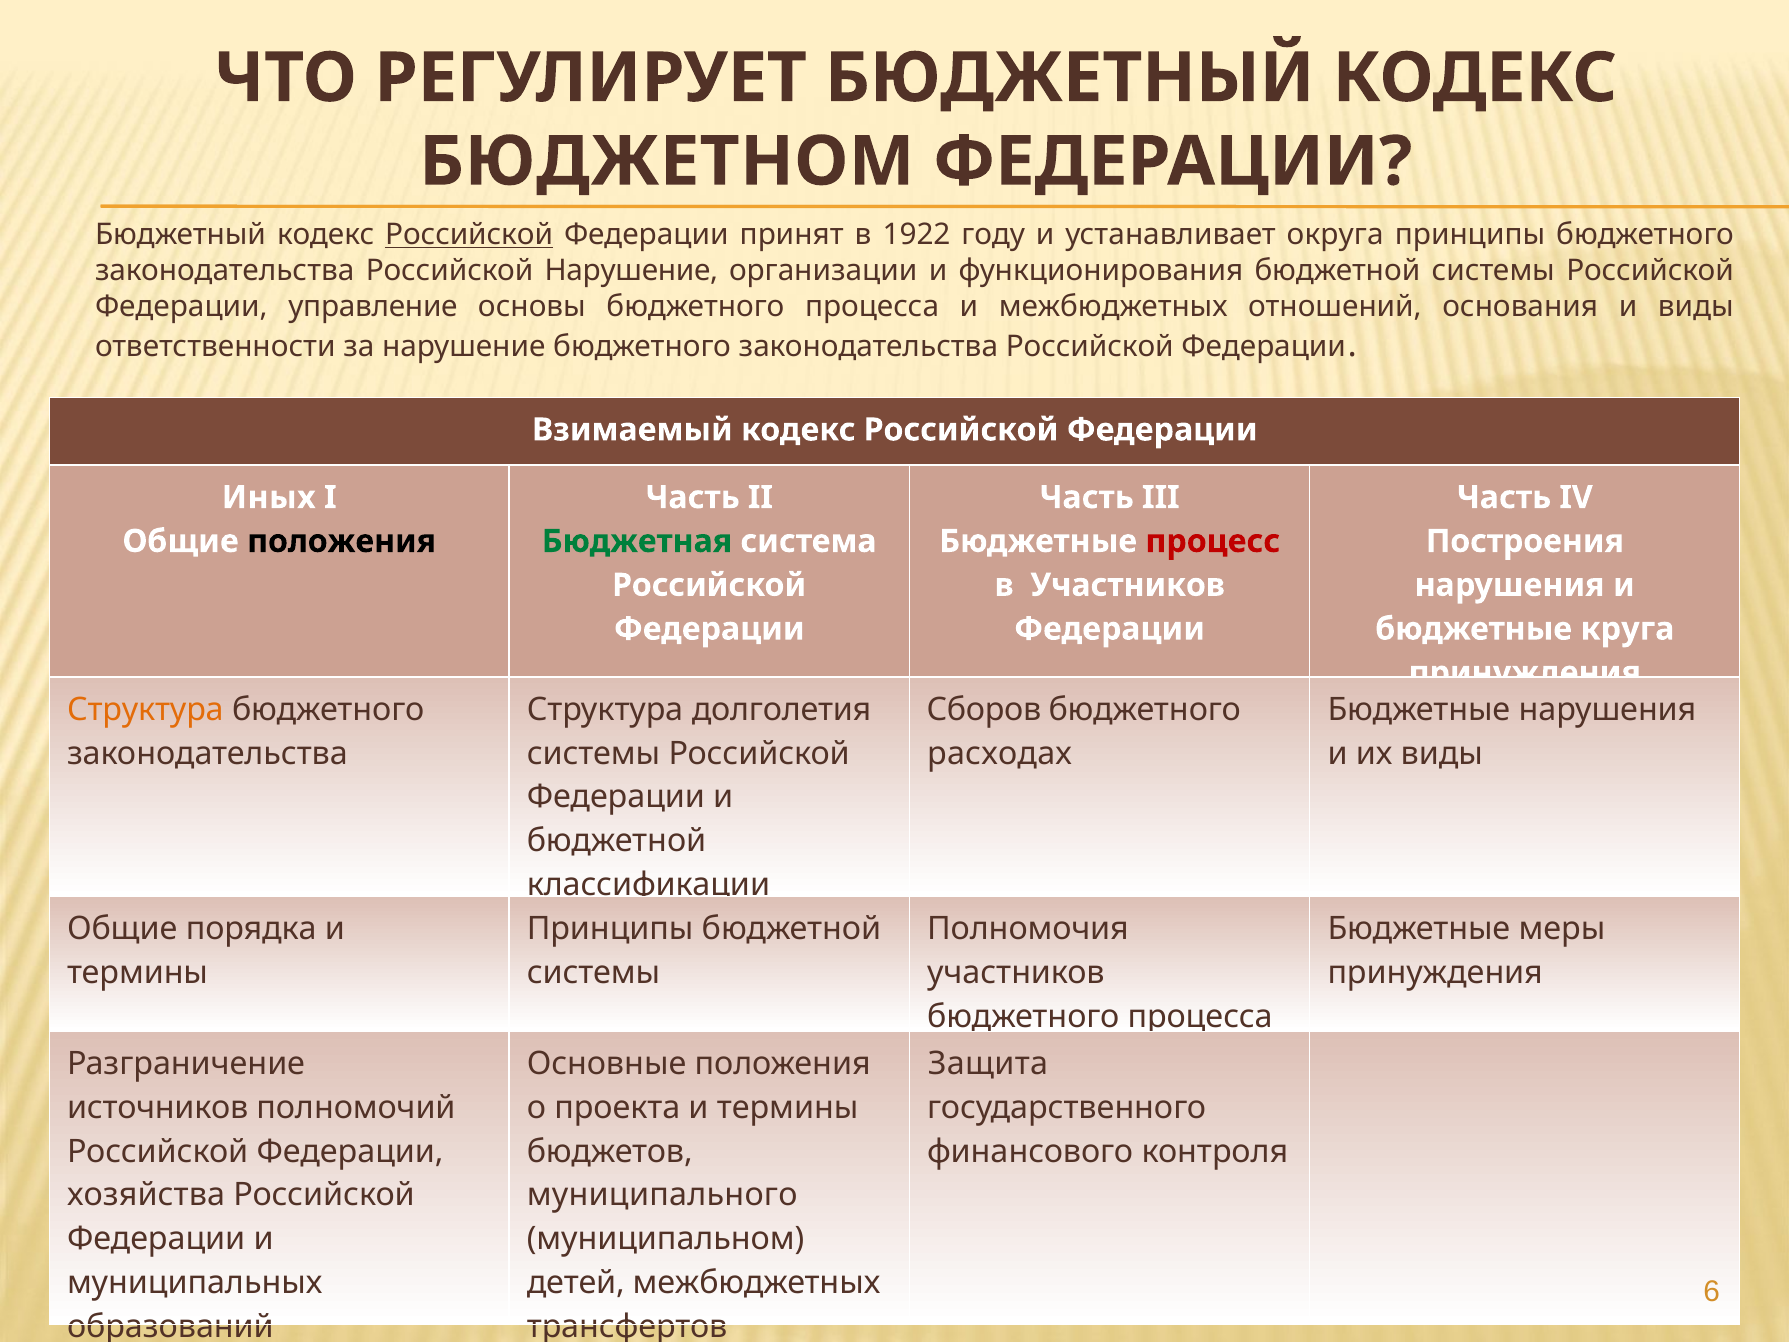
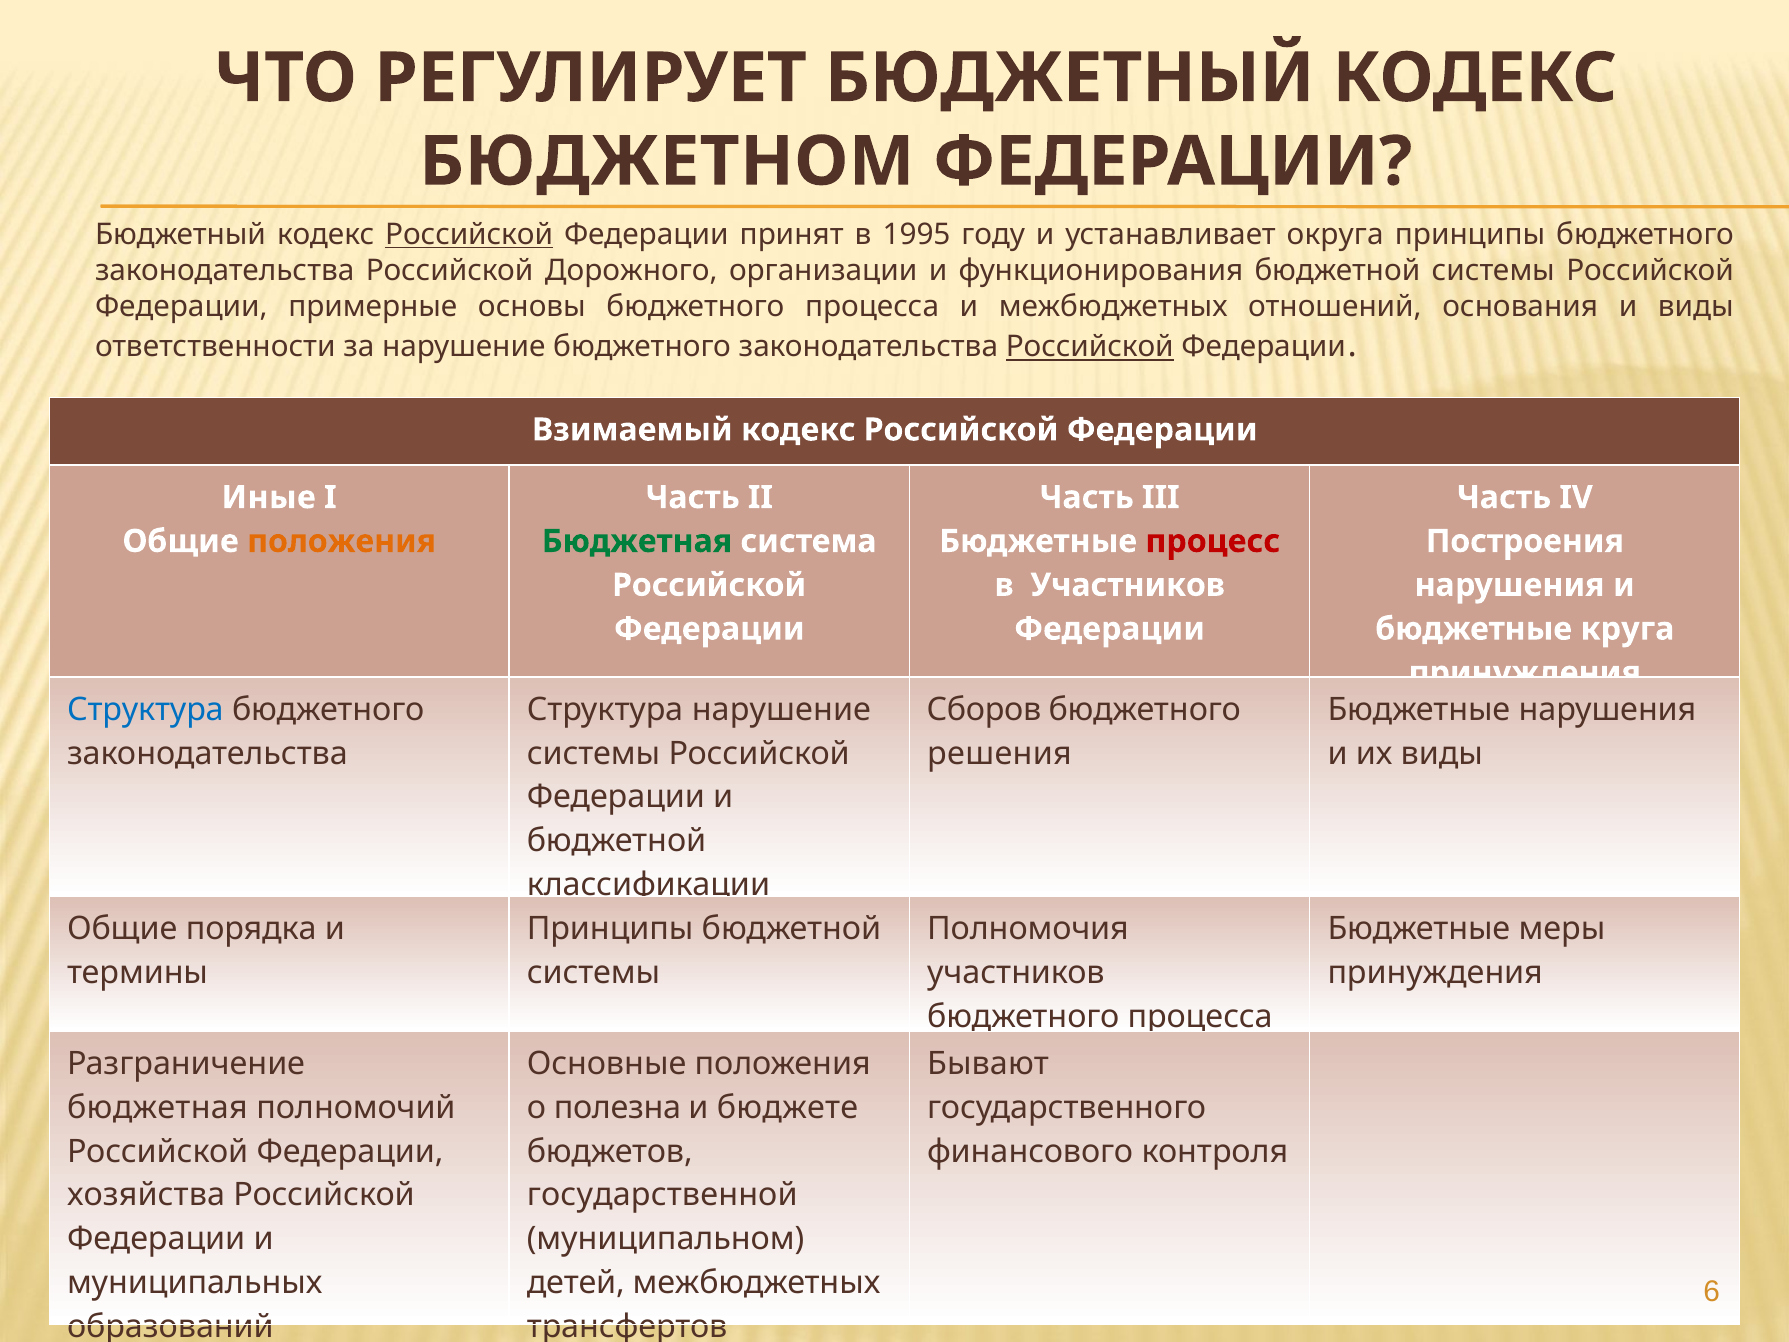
1922: 1922 -> 1995 (917, 235)
Российской Нарушение: Нарушение -> Дорожного (631, 270)
управление: управление -> примерные (373, 306)
Российской underline: none -> present (1090, 347)
Иных: Иных -> Иные (269, 497)
положения colour: black -> orange (342, 541)
Структура colour: orange -> blue (145, 709)
Структура долголетия: долголетия -> нарушение (781, 709)
расходах: расходах -> решения (1000, 753)
Защита: Защита -> Бывают (988, 1064)
источников: источников -> бюджетная (157, 1107)
проекта: проекта -> полезна (617, 1107)
термины: термины -> бюджете (787, 1107)
муниципального: муниципального -> государственной (662, 1195)
